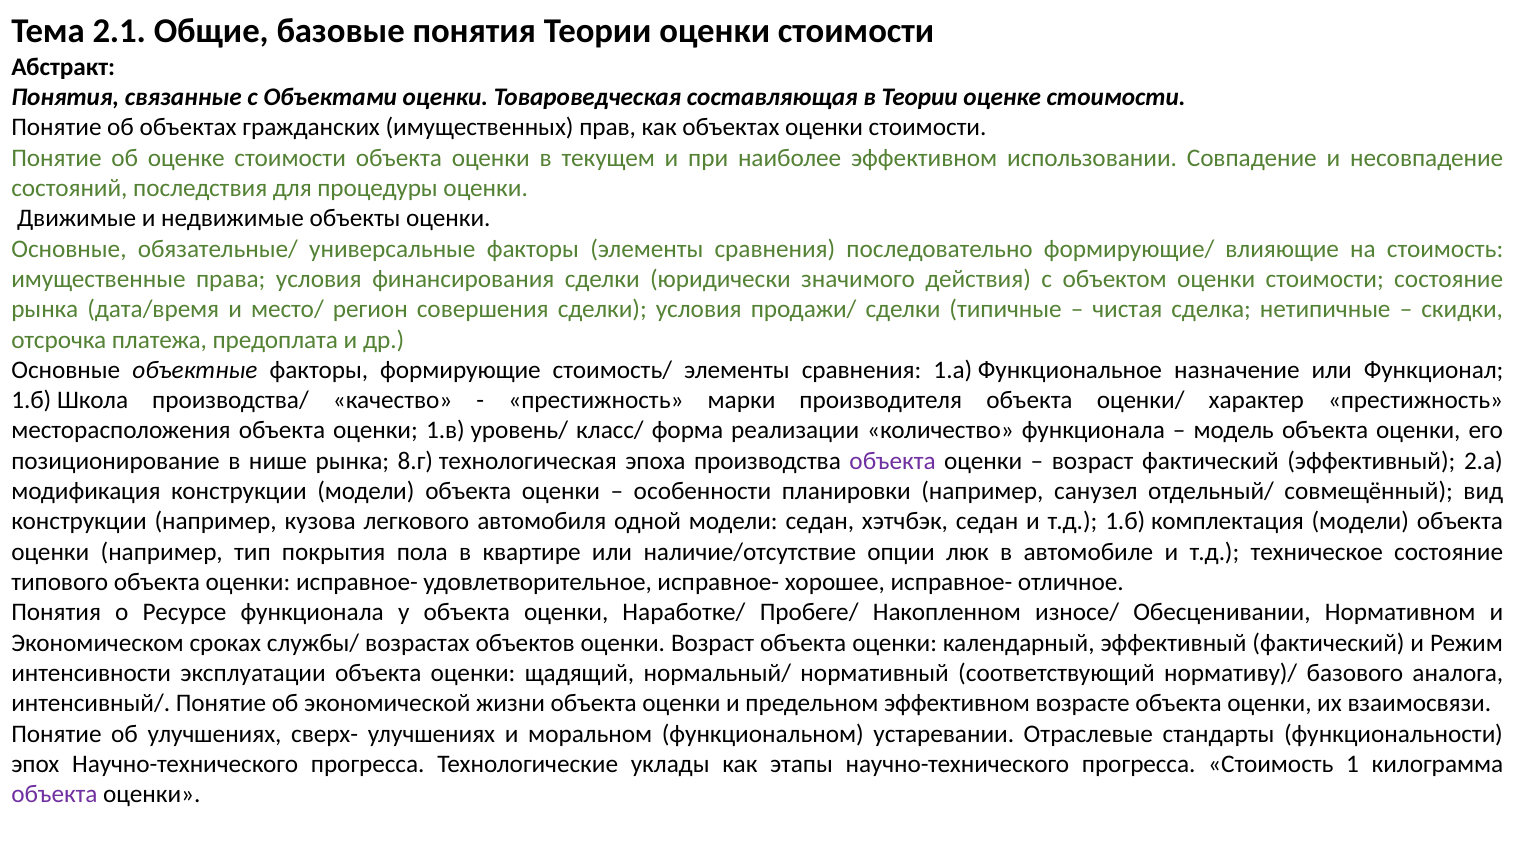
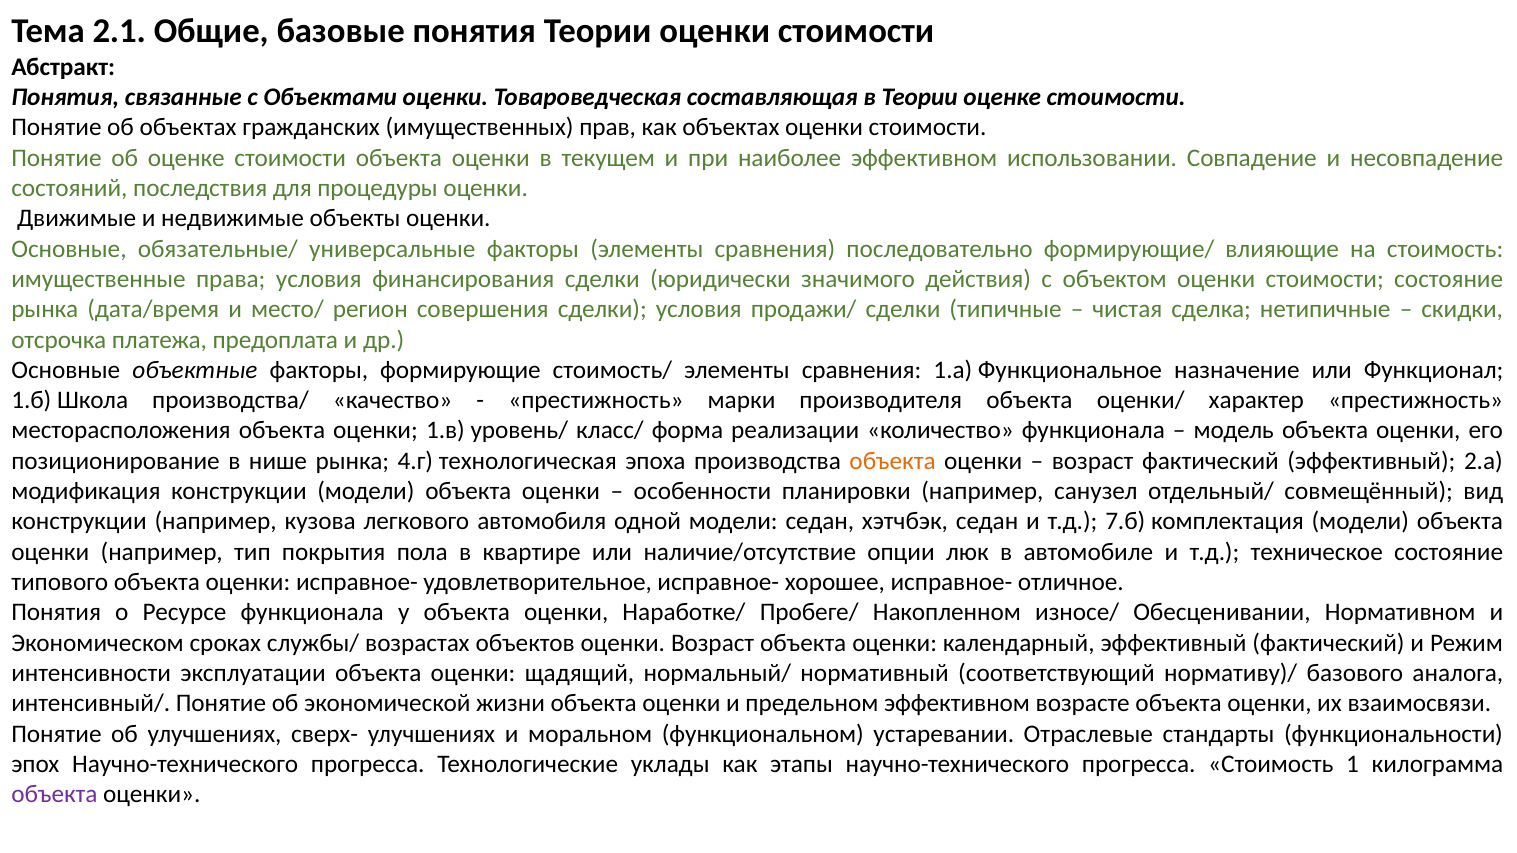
8.г: 8.г -> 4.г (415, 461)
объекта colour: purple -> orange (893, 461)
т.д 1.б: 1.б -> 7.б (1125, 522)
